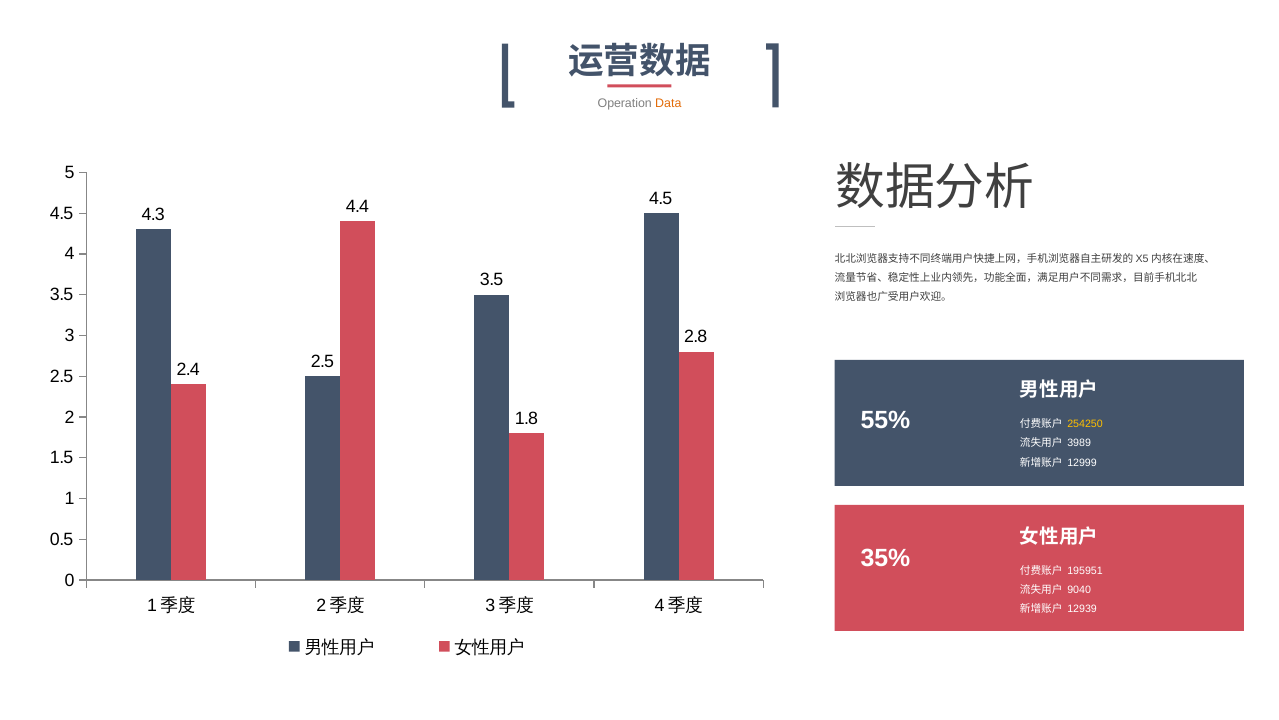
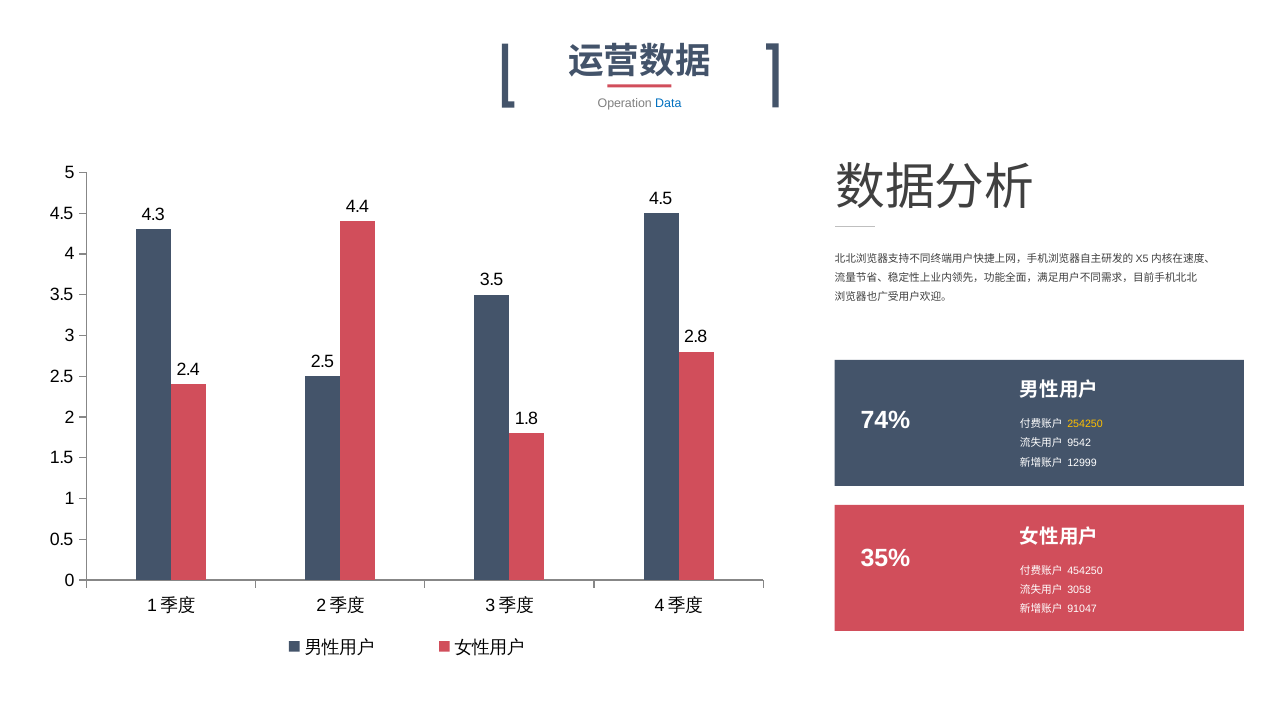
Data colour: orange -> blue (668, 103)
55%: 55% -> 74% (885, 420)
3989: 3989 -> 9542 (1079, 443)
195951: 195951 -> 454250 (1085, 570)
9040: 9040 -> 3058 (1079, 590)
12939: 12939 -> 91047 (1082, 609)
